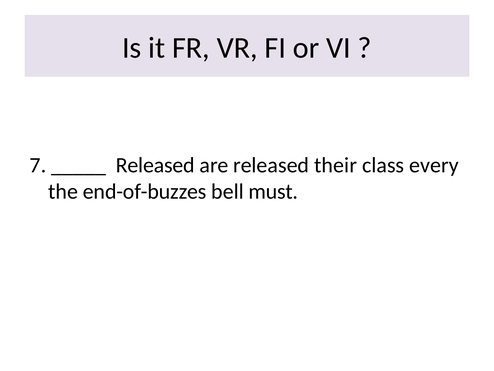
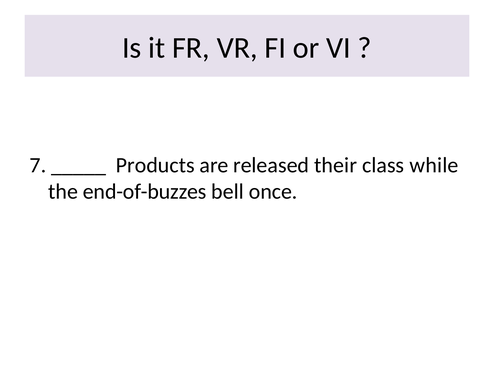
Released: Released -> Products (155, 165)
every: every -> while (434, 165)
must: must -> once (273, 191)
